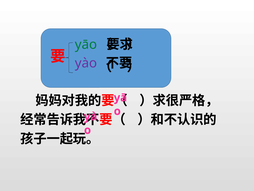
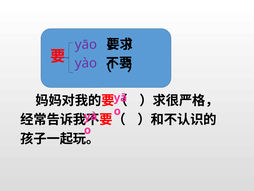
yāo colour: green -> purple (86, 44)
